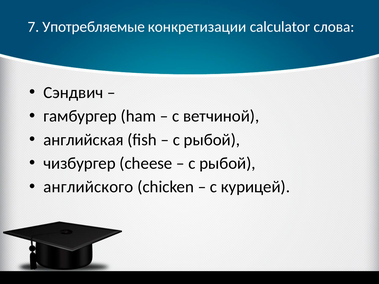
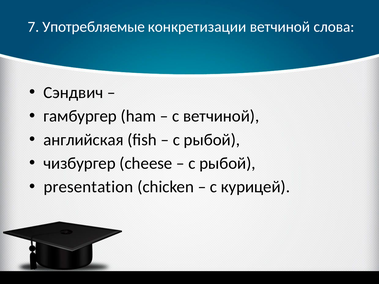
конкретизации calculator: calculator -> ветчиной (280, 27)
английского: английского -> presentation (88, 187)
